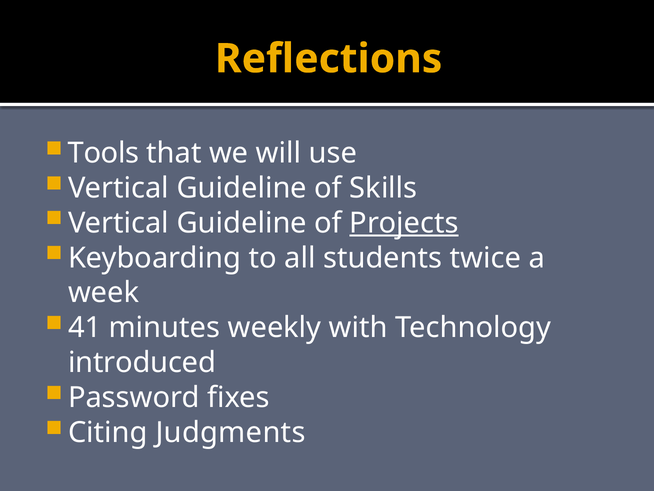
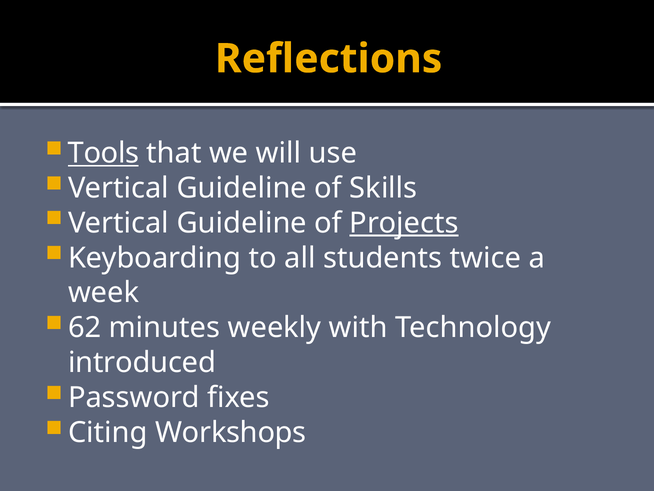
Tools underline: none -> present (103, 153)
41: 41 -> 62 (85, 327)
Judgments: Judgments -> Workshops (231, 432)
